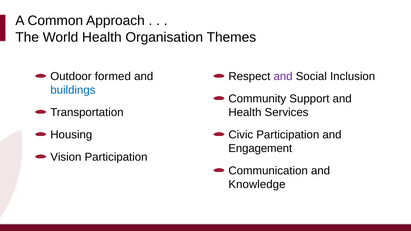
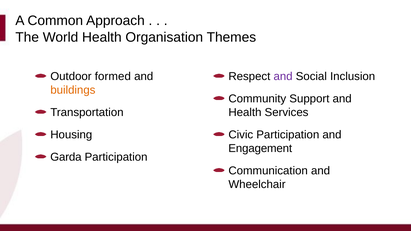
buildings colour: blue -> orange (73, 90)
Vision: Vision -> Garda (66, 157)
Knowledge: Knowledge -> Wheelchair (257, 185)
